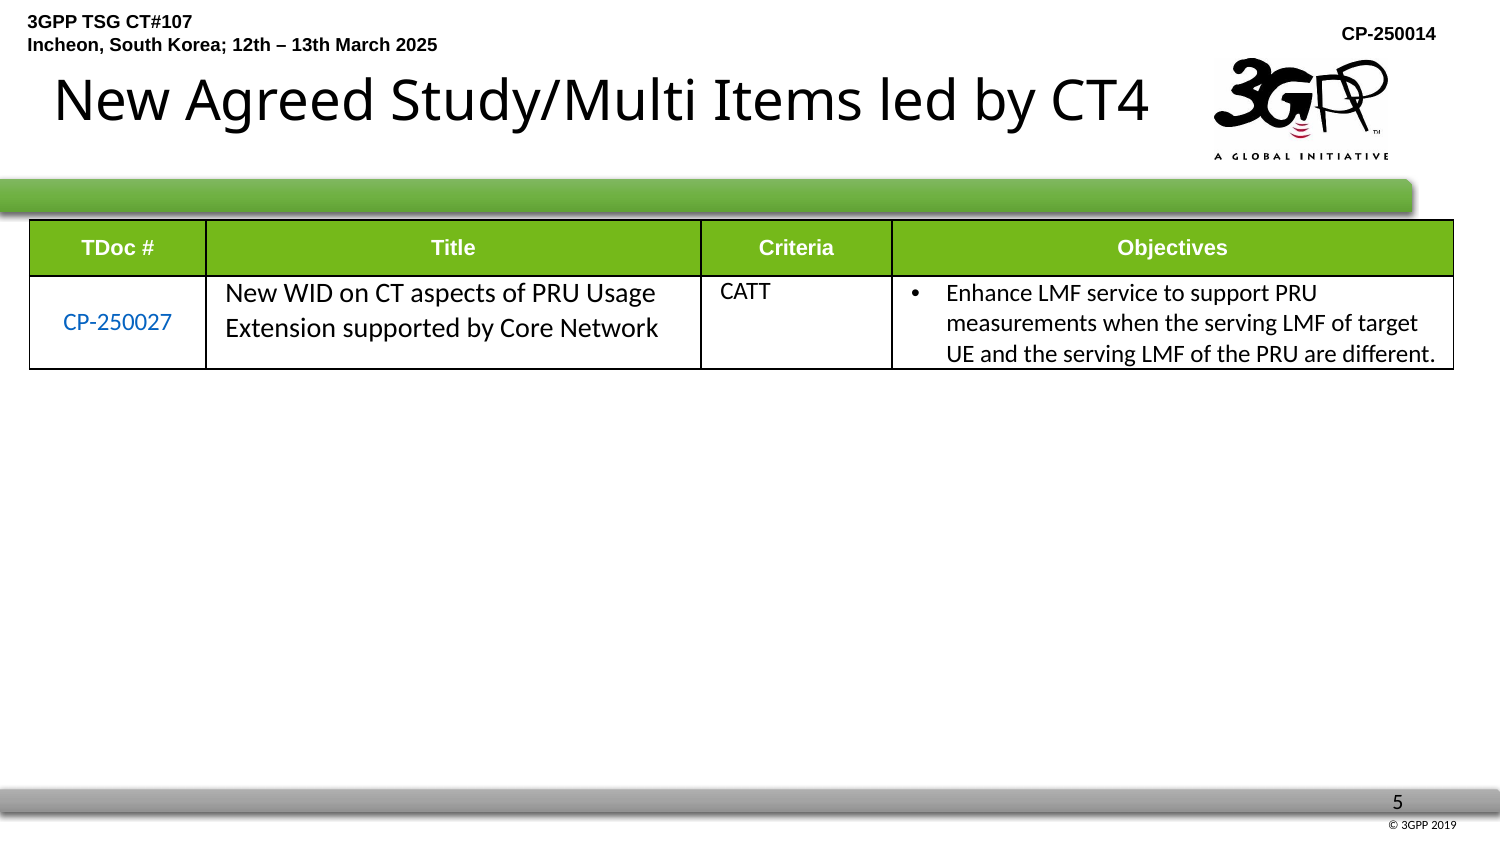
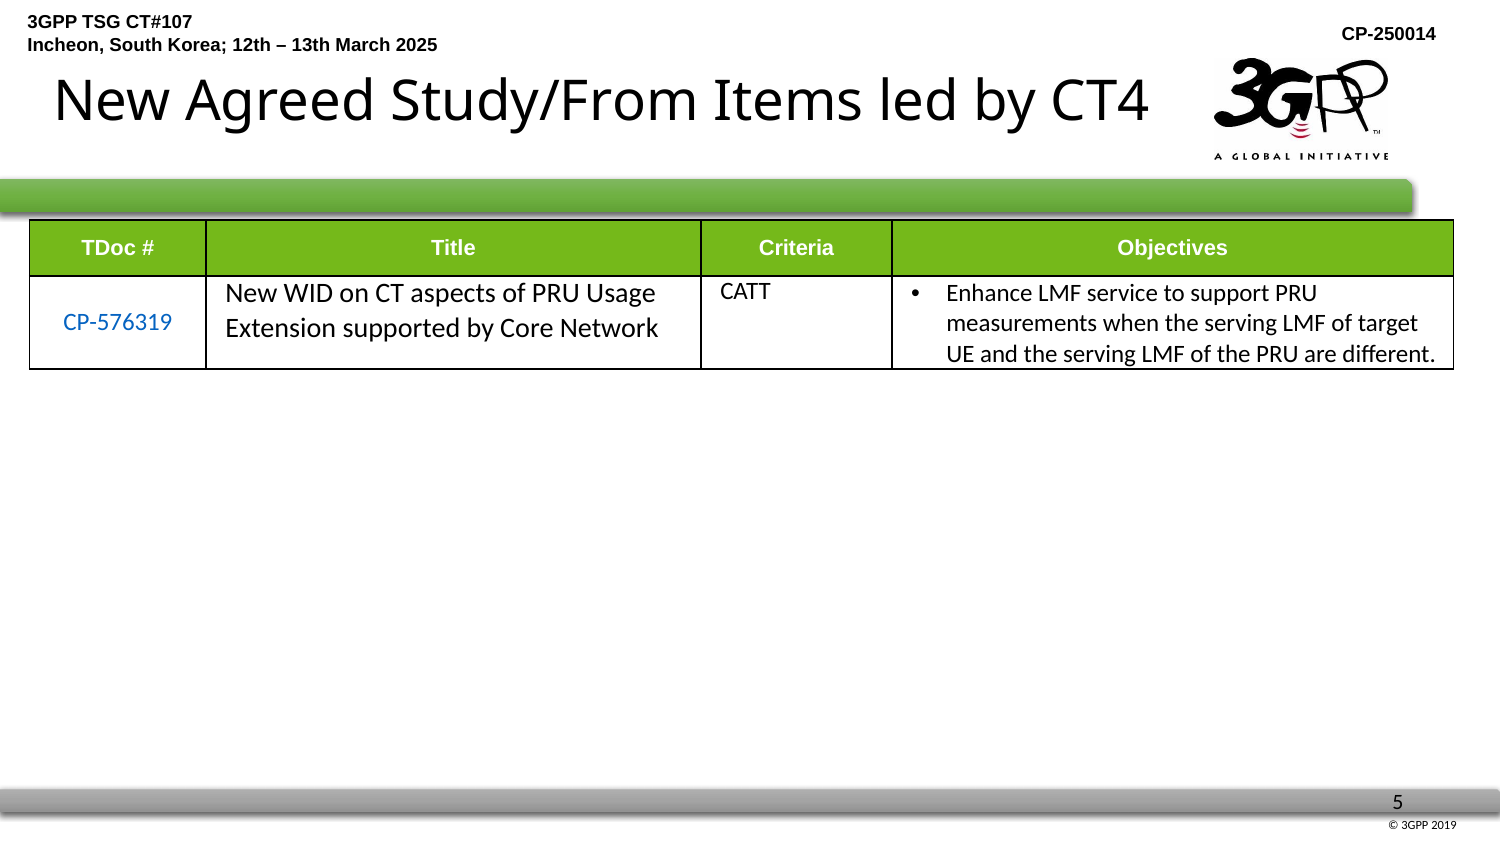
Study/Multi: Study/Multi -> Study/From (545, 102)
CP-250027: CP-250027 -> CP-576319 (118, 323)
